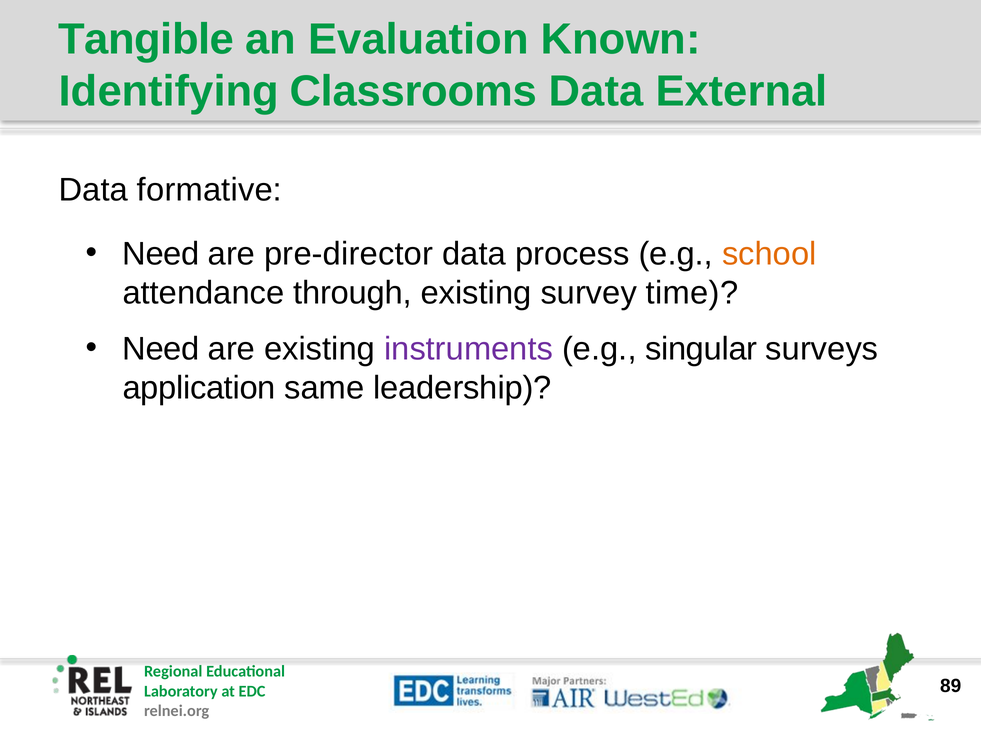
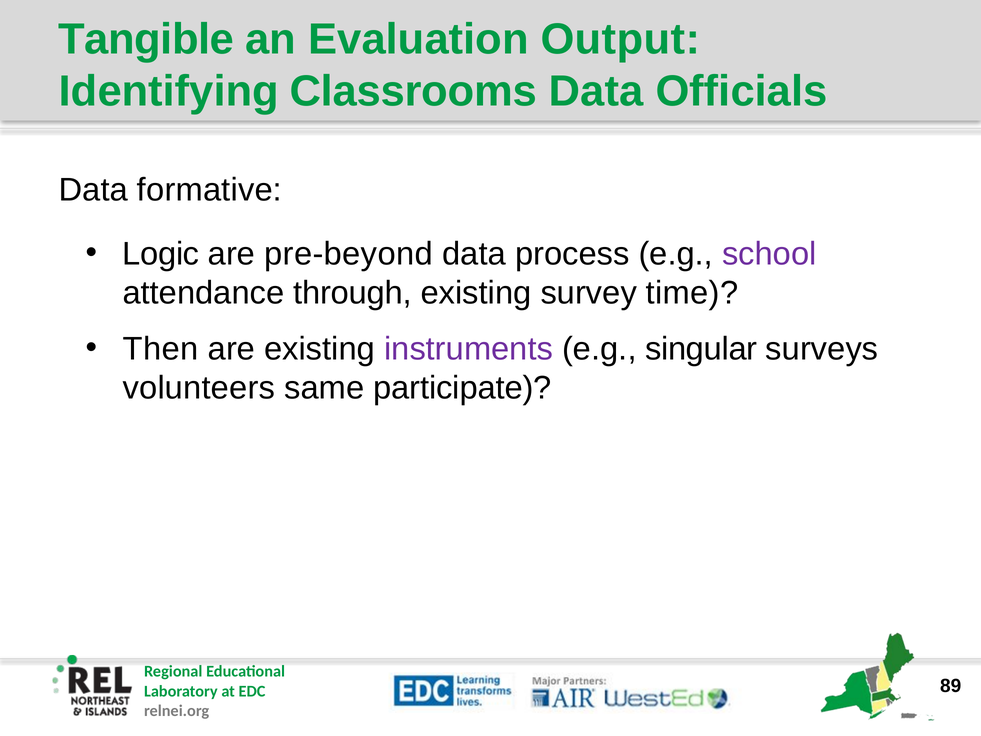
Known: Known -> Output (620, 39)
External: External -> Officials (742, 92)
Need: Need -> Logic (161, 254)
pre-director: pre-director -> pre-beyond (349, 254)
school colour: orange -> purple (769, 254)
Need: Need -> Then (161, 349)
application: application -> volunteers (199, 388)
leadership: leadership -> participate (462, 388)
